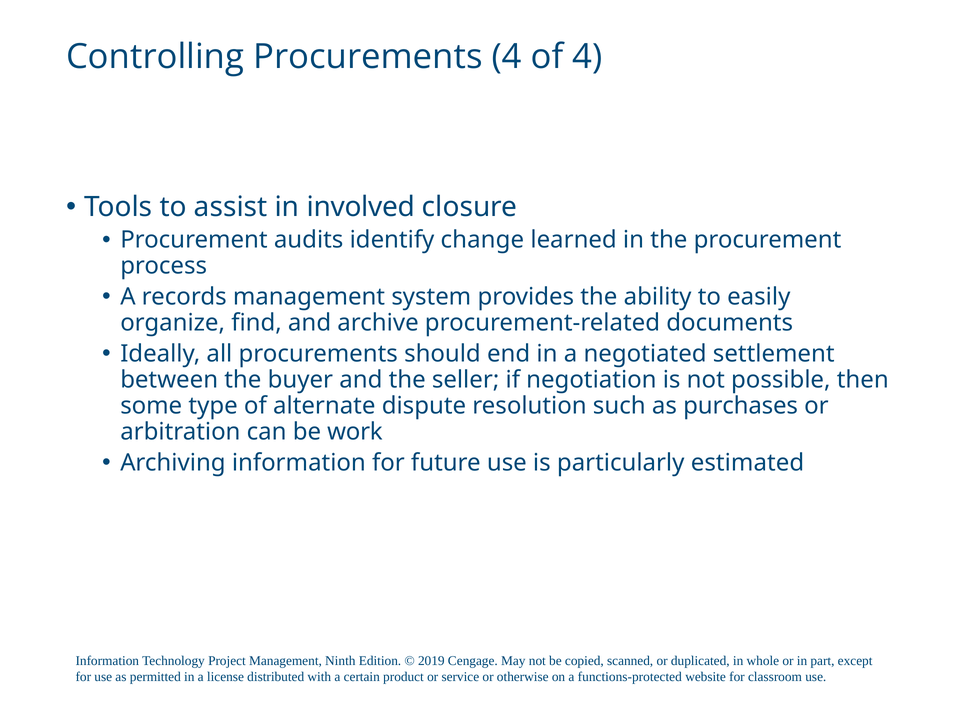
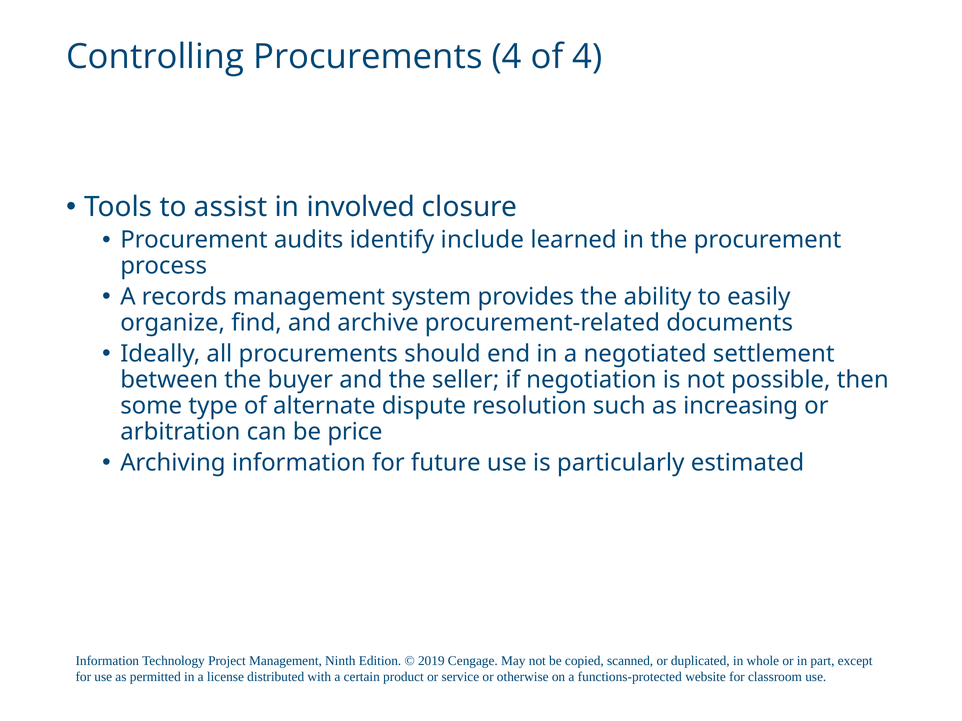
change: change -> include (482, 240)
purchases: purchases -> increasing (741, 406)
work: work -> price (355, 432)
